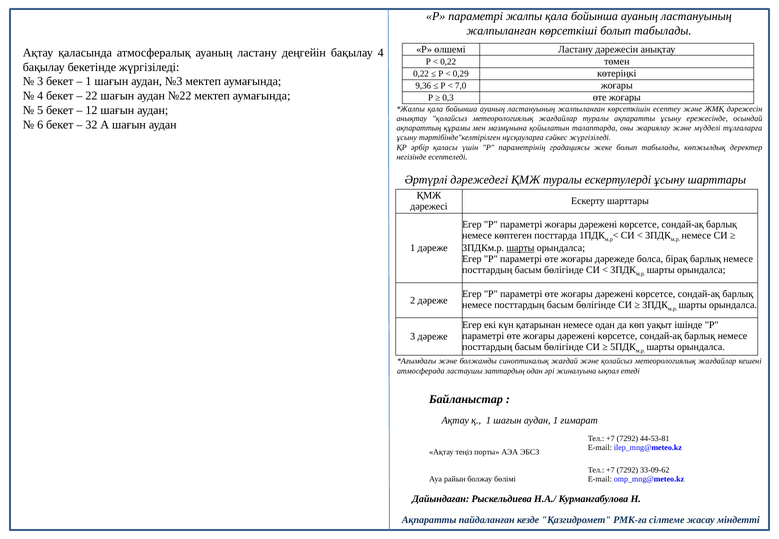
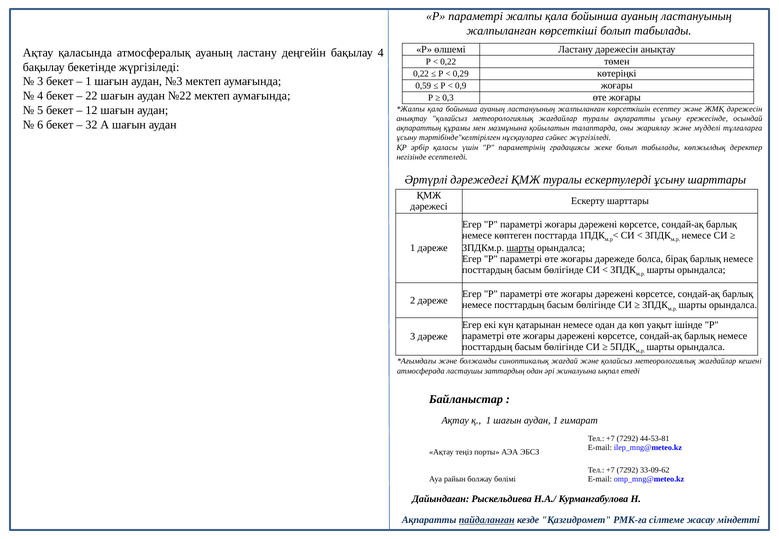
9,36: 9,36 -> 0,59 (423, 86)
7,0: 7,0 -> 0,9 (461, 86)
пайдаланған underline: none -> present (487, 520)
